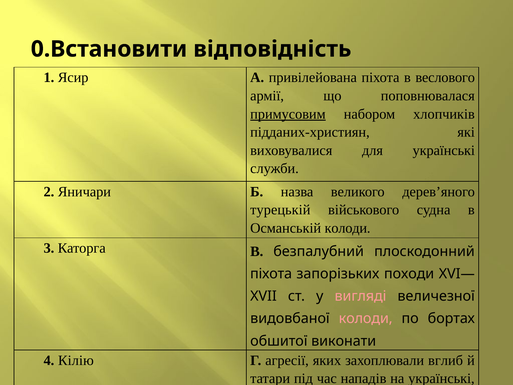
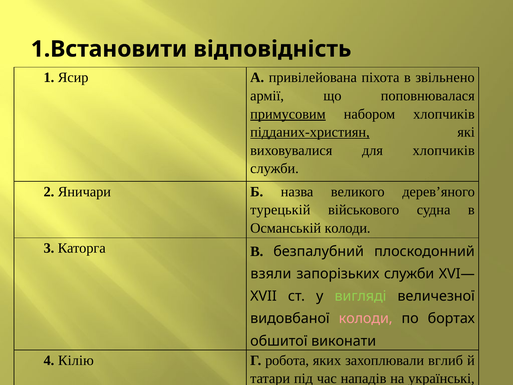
0.Встановити: 0.Встановити -> 1.Встановити (109, 49)
веслового: веслового -> звільнено (445, 78)
підданих-християн underline: none -> present (310, 132)
для українські: українські -> хлопчиків (444, 150)
піхота: піхота -> взяли (271, 274)
запорізьких походи: походи -> служби (409, 274)
вигляді colour: pink -> light green (360, 296)
агресії: агресії -> робота (287, 360)
